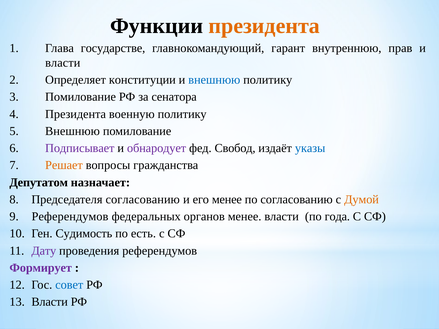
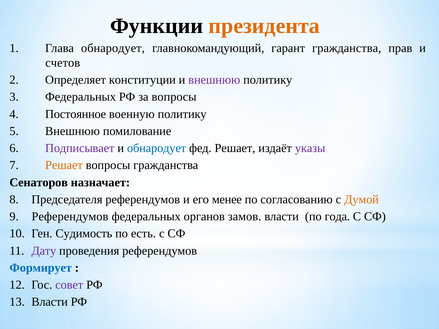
Глава государстве: государстве -> обнародует (113, 48)
гарант внутреннюю: внутреннюю -> гражданства (347, 48)
власти: власти -> счетов (63, 63)
внешнюю colour: blue -> purple (214, 80)
Помилование: Помилование -> Федеральных (81, 97)
за сенатора: сенатора -> вопросы (174, 97)
Президента: Президента -> Постоянное (76, 114)
обнародует colour: purple -> blue (157, 148)
фед Свобод: Свобод -> Решает (235, 148)
указы colour: blue -> purple (310, 148)
Депутатом: Депутатом -> Сенаторов (39, 182)
Председателя согласованию: согласованию -> референдумов (143, 200)
органов менее: менее -> замов (245, 217)
Формирует colour: purple -> blue (41, 268)
совет colour: blue -> purple (69, 285)
